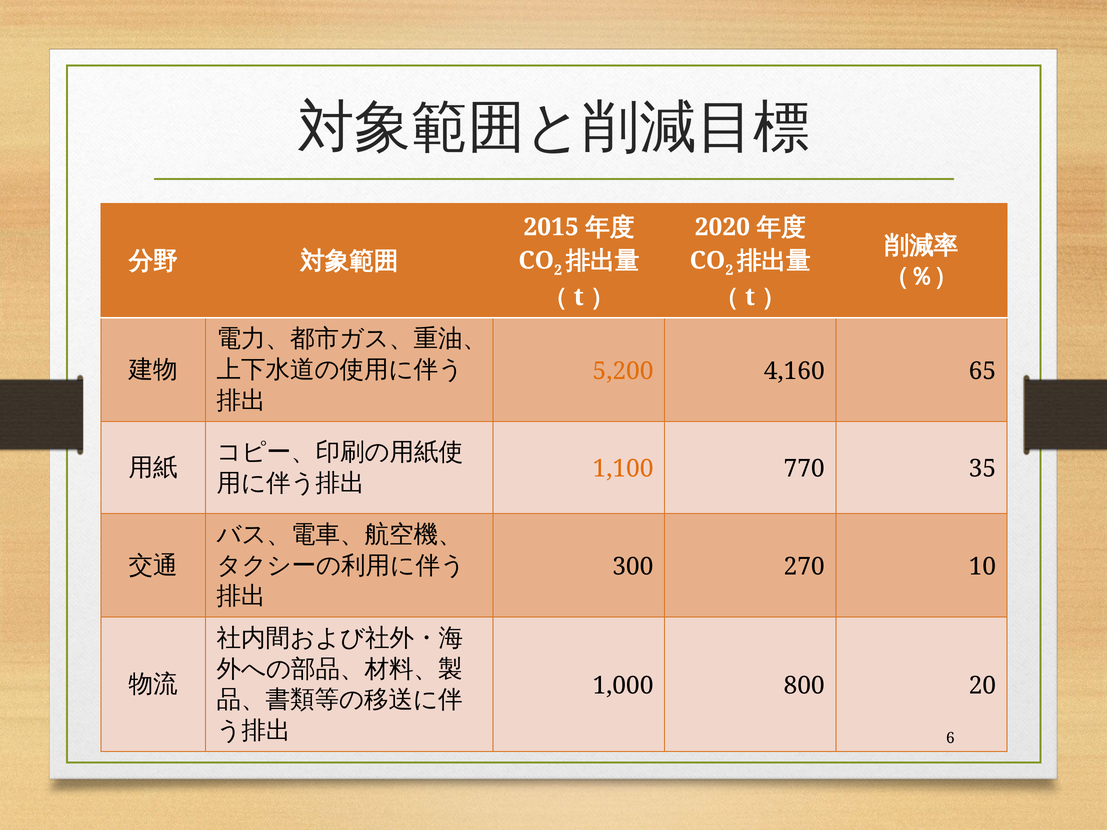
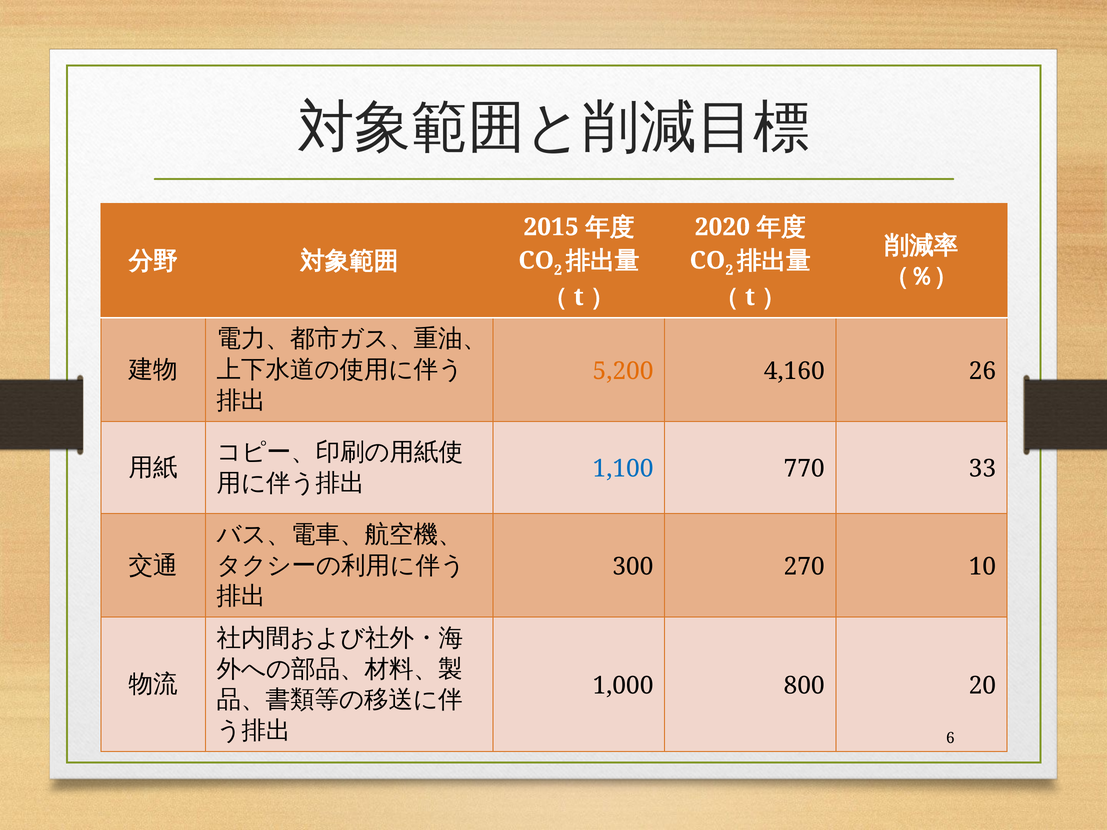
65: 65 -> 26 (982, 371)
1,100 colour: orange -> blue (623, 469)
35: 35 -> 33 (982, 469)
